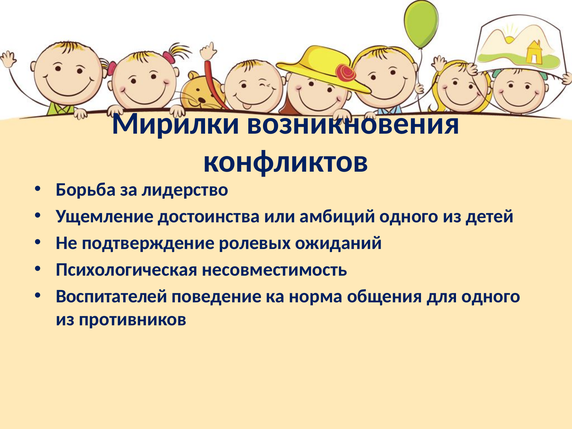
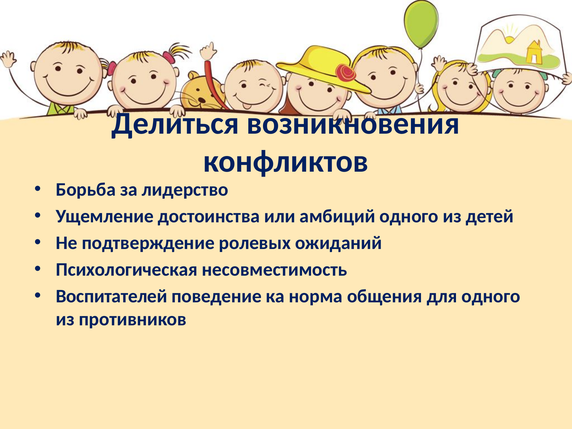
Мирилки: Мирилки -> Делиться (175, 123)
